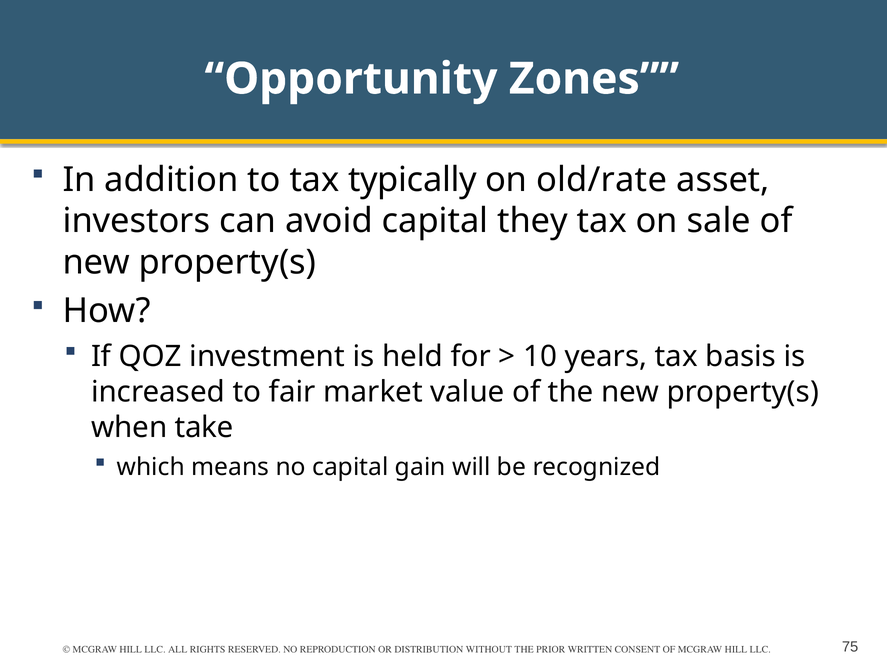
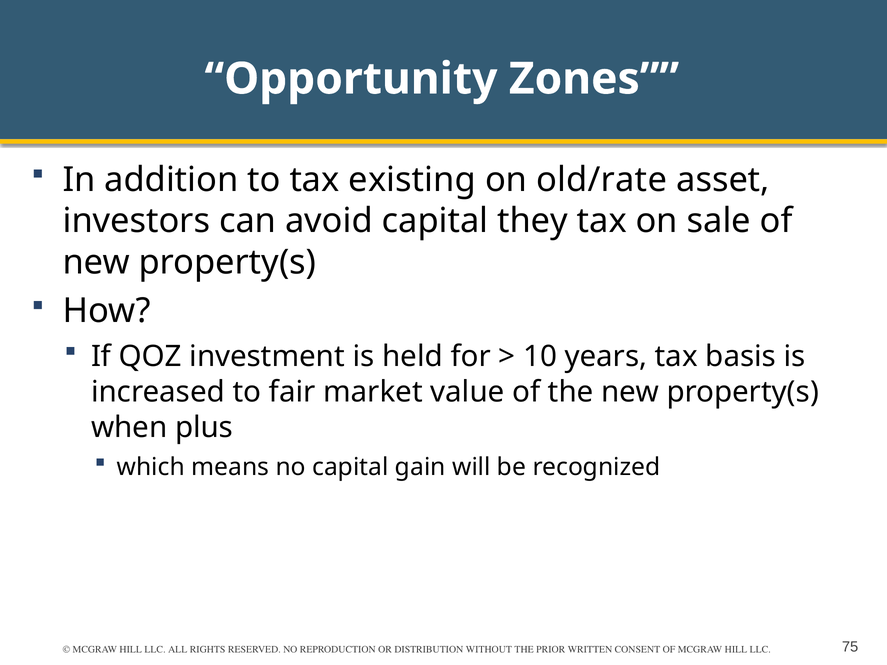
typically: typically -> existing (412, 180)
take: take -> plus (204, 428)
